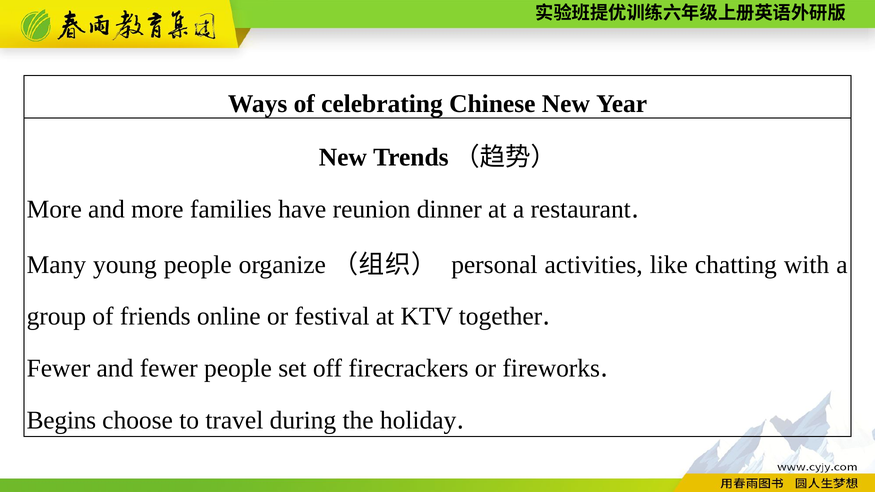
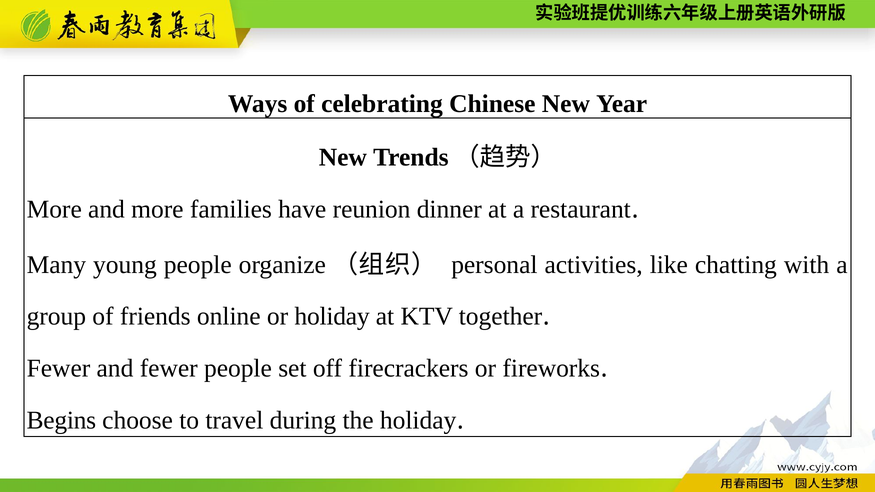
or festival: festival -> holiday (332, 317)
